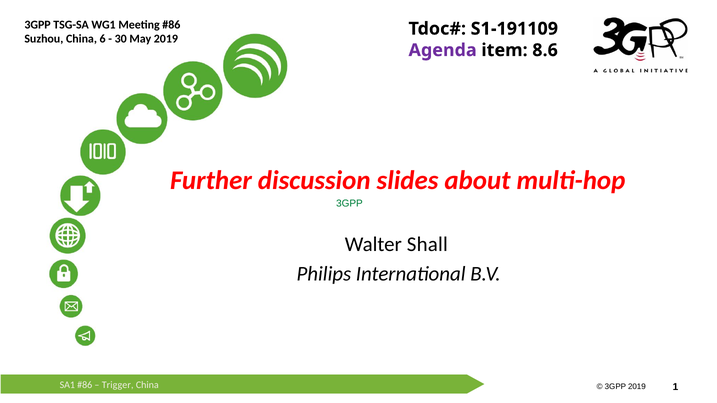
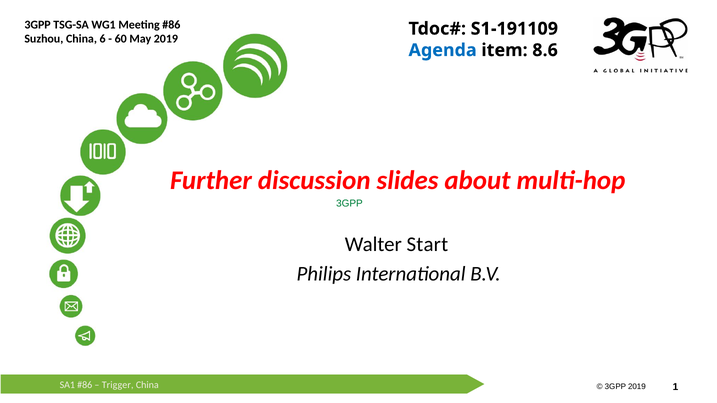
30: 30 -> 60 (121, 39)
Agenda colour: purple -> blue (443, 50)
Shall: Shall -> Start (427, 245)
